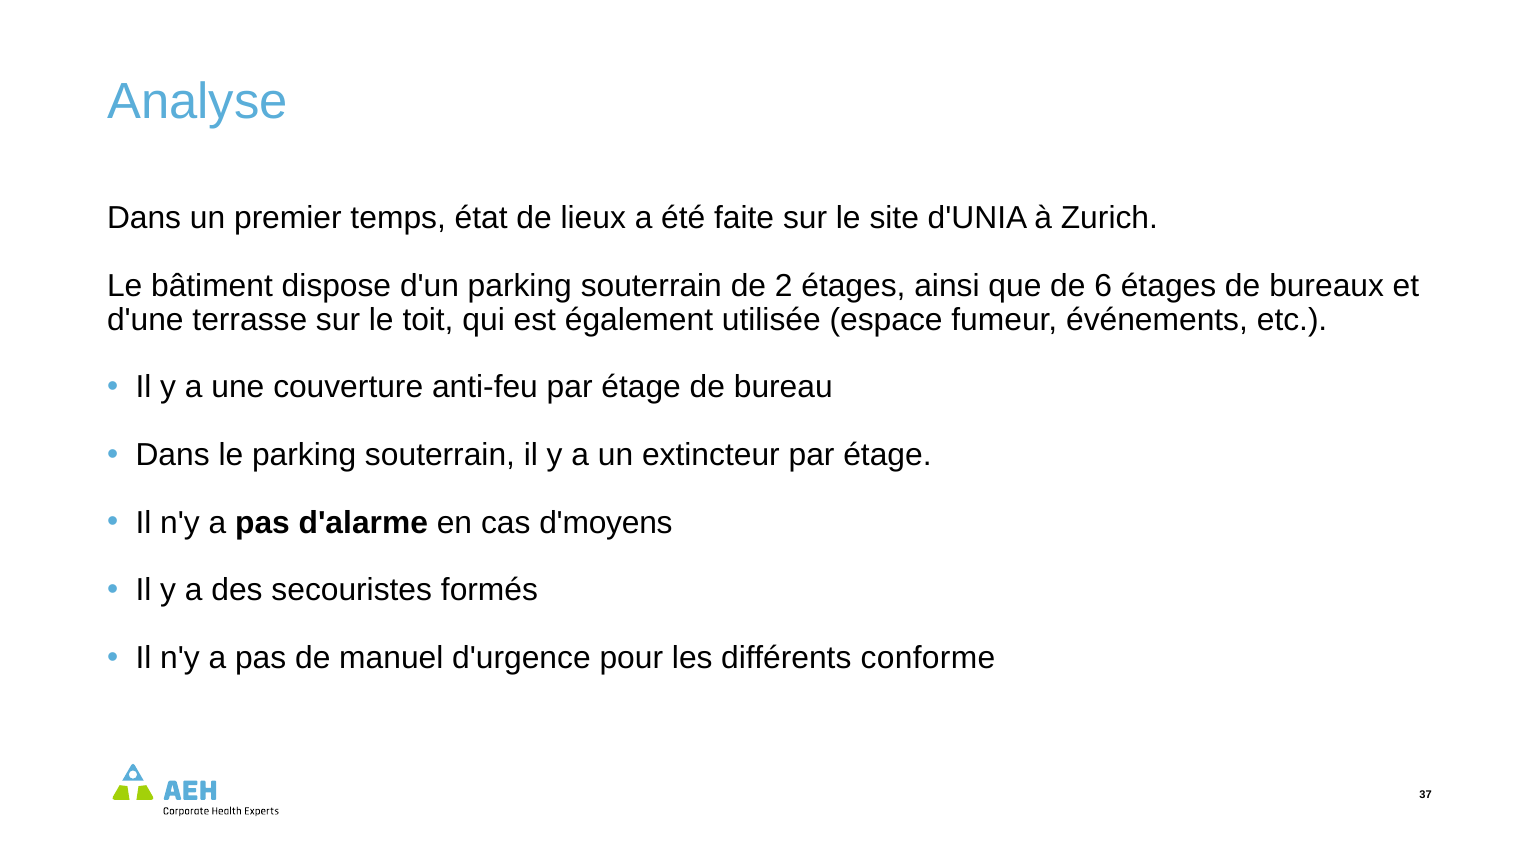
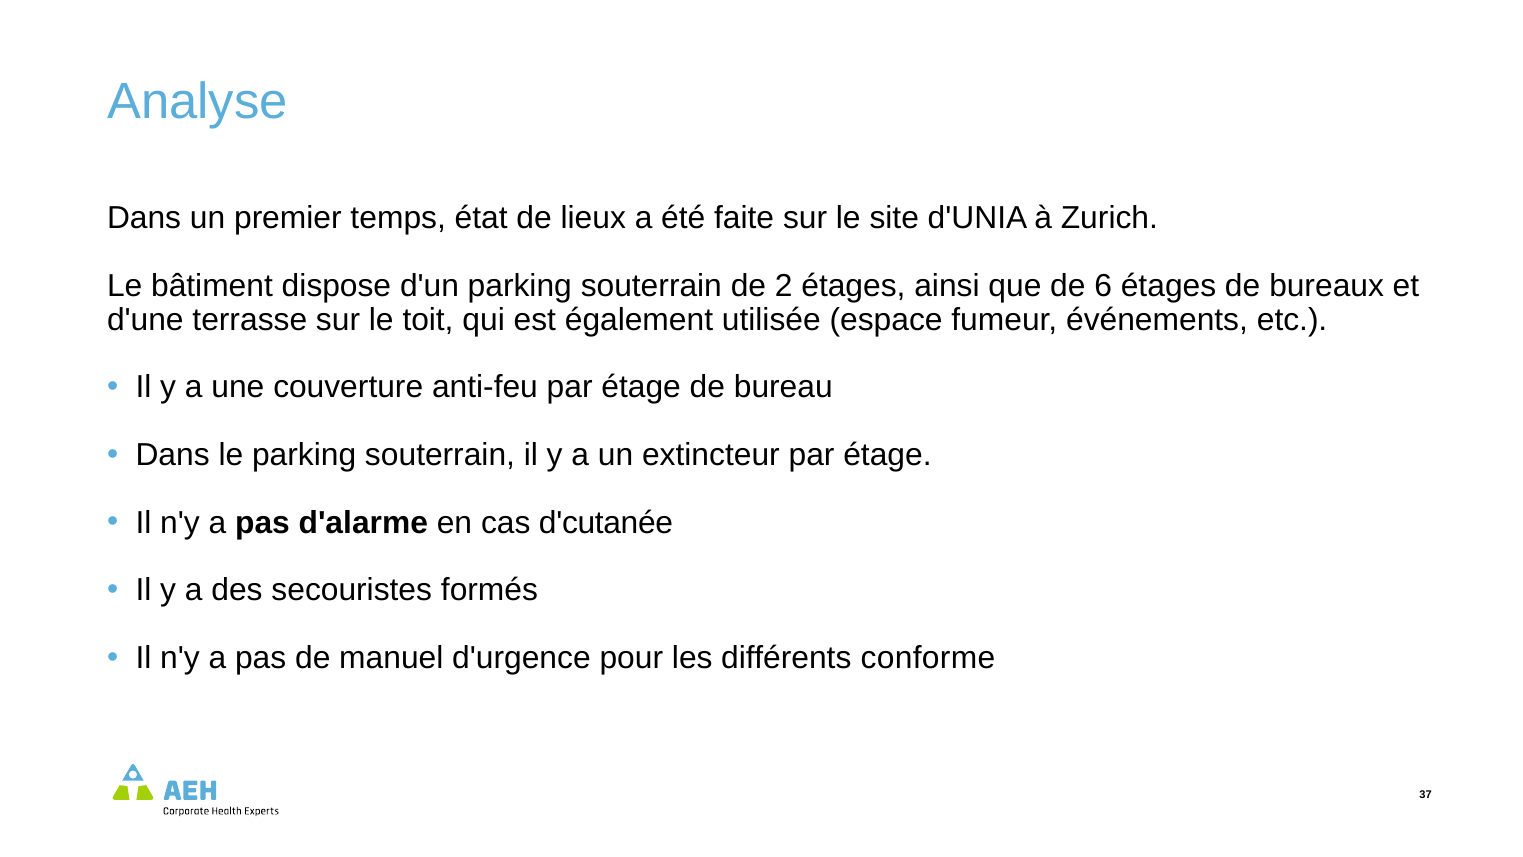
d'moyens: d'moyens -> d'cutanée (606, 523)
